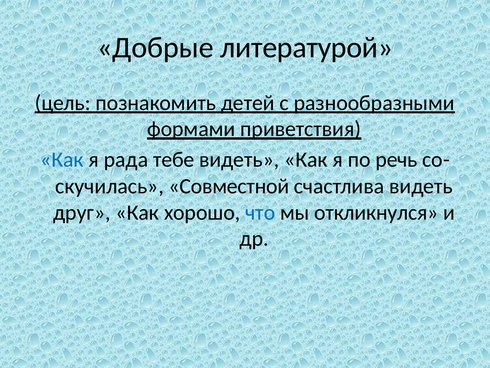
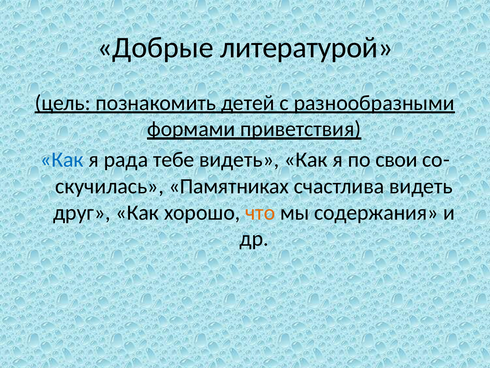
речь: речь -> свои (396, 159)
Совместной: Совместной -> Памятниках (229, 186)
что colour: blue -> orange (260, 212)
откликнулся: откликнулся -> содержания (376, 212)
